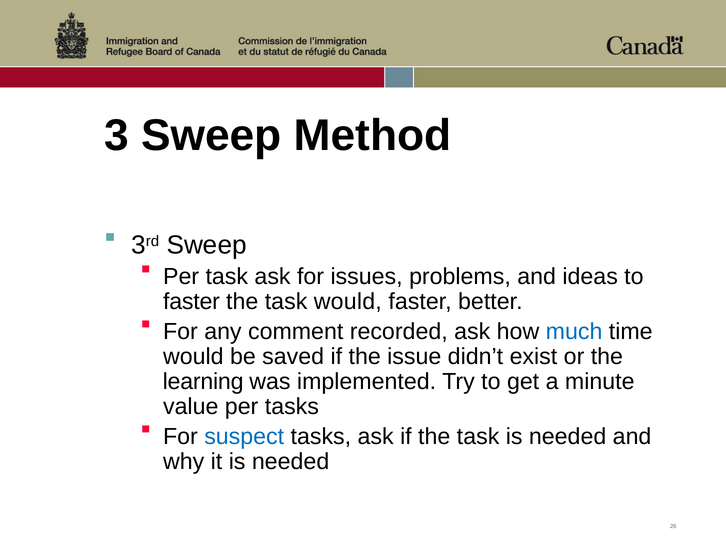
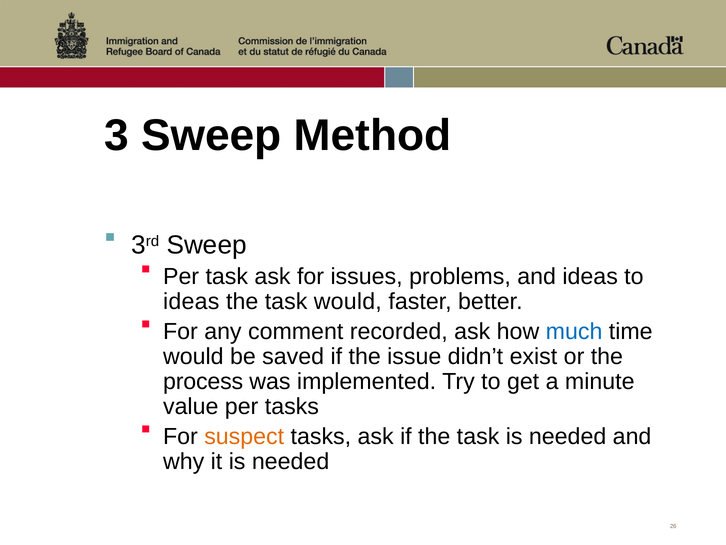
faster: faster -> ideas (191, 301)
learning: learning -> process (203, 381)
suspect colour: blue -> orange (244, 436)
